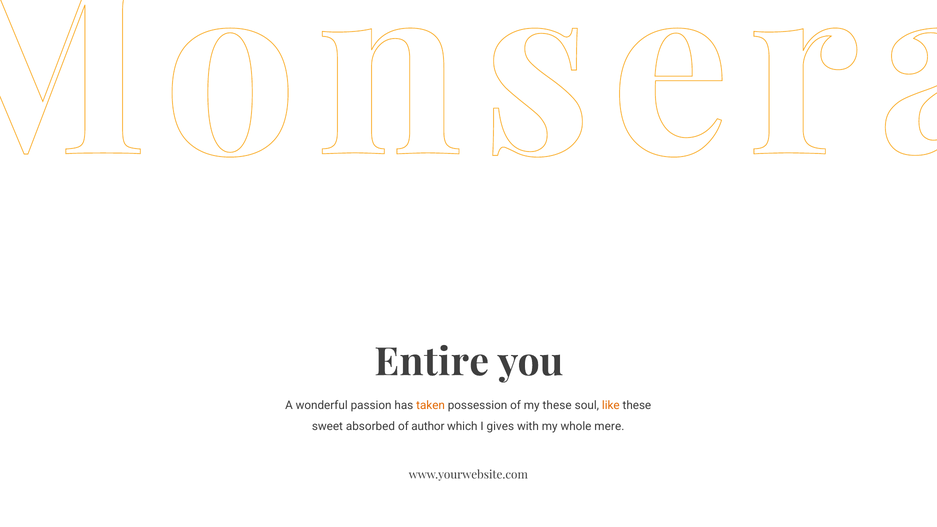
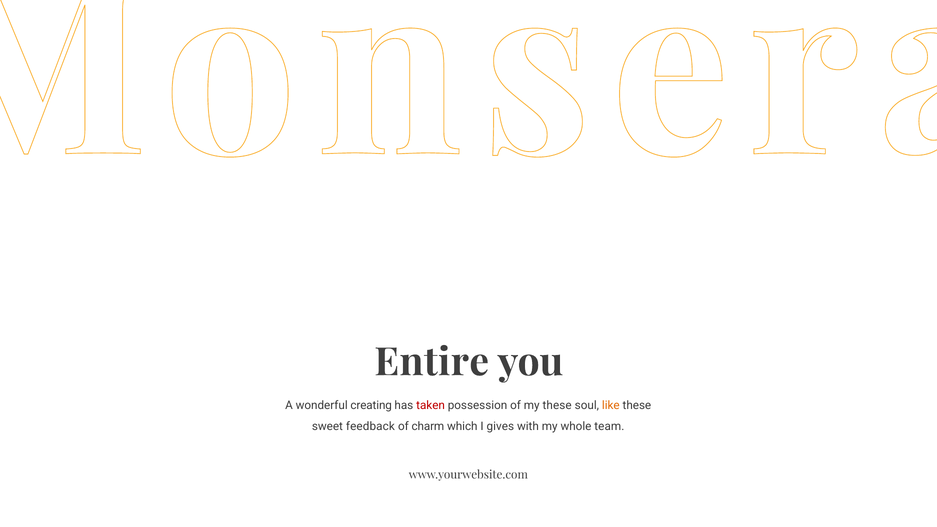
passion: passion -> creating (371, 405)
taken colour: orange -> red (431, 405)
absorbed: absorbed -> feedback (370, 427)
author: author -> charm (428, 427)
mere: mere -> team (609, 427)
